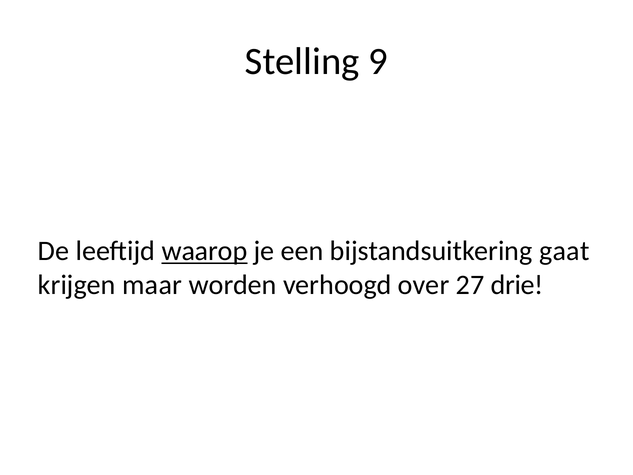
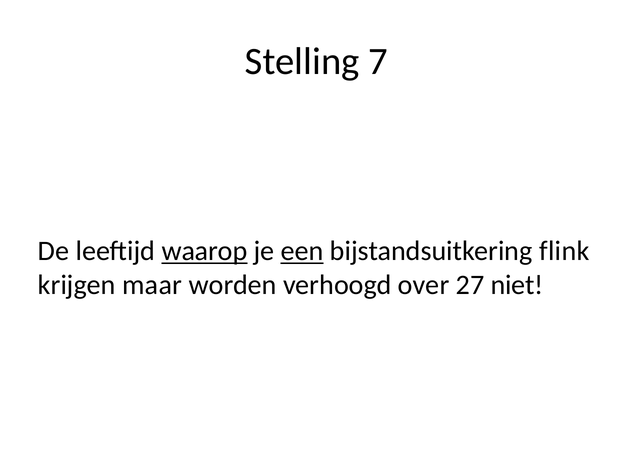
9: 9 -> 7 (378, 61)
een underline: none -> present (302, 251)
gaat: gaat -> flink (564, 251)
drie: drie -> niet (517, 285)
